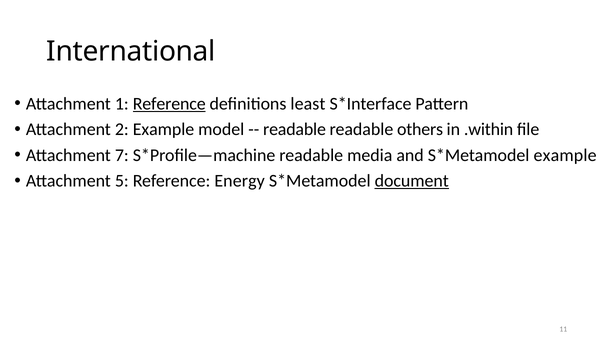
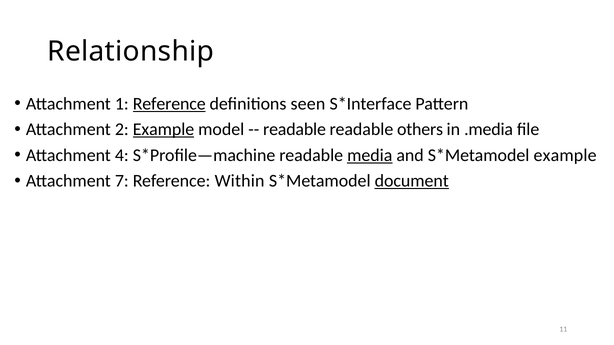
International: International -> Relationship (131, 52)
least: least -> seen (308, 104)
Example underline: none -> present (163, 130)
.within: .within -> .media (489, 130)
7: 7 -> 4 (122, 155)
media underline: none -> present (370, 155)
5: 5 -> 7 (122, 181)
Energy: Energy -> Within (240, 181)
